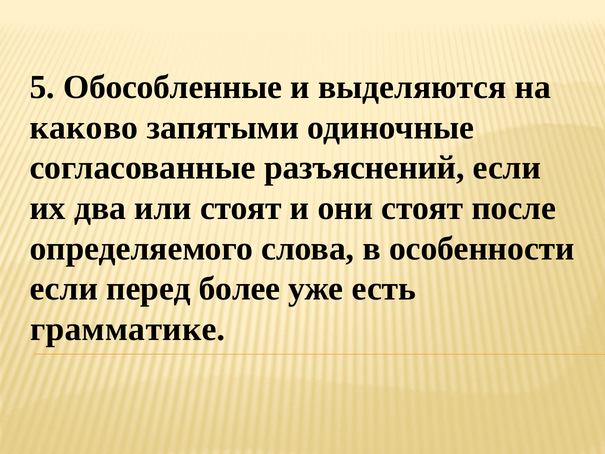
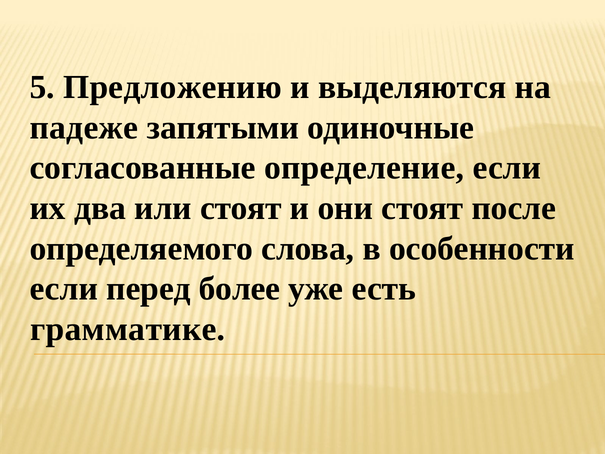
Обособленные: Обособленные -> Предложению (172, 87)
каково: каково -> падеже (84, 127)
разъяснений: разъяснений -> определение (364, 168)
